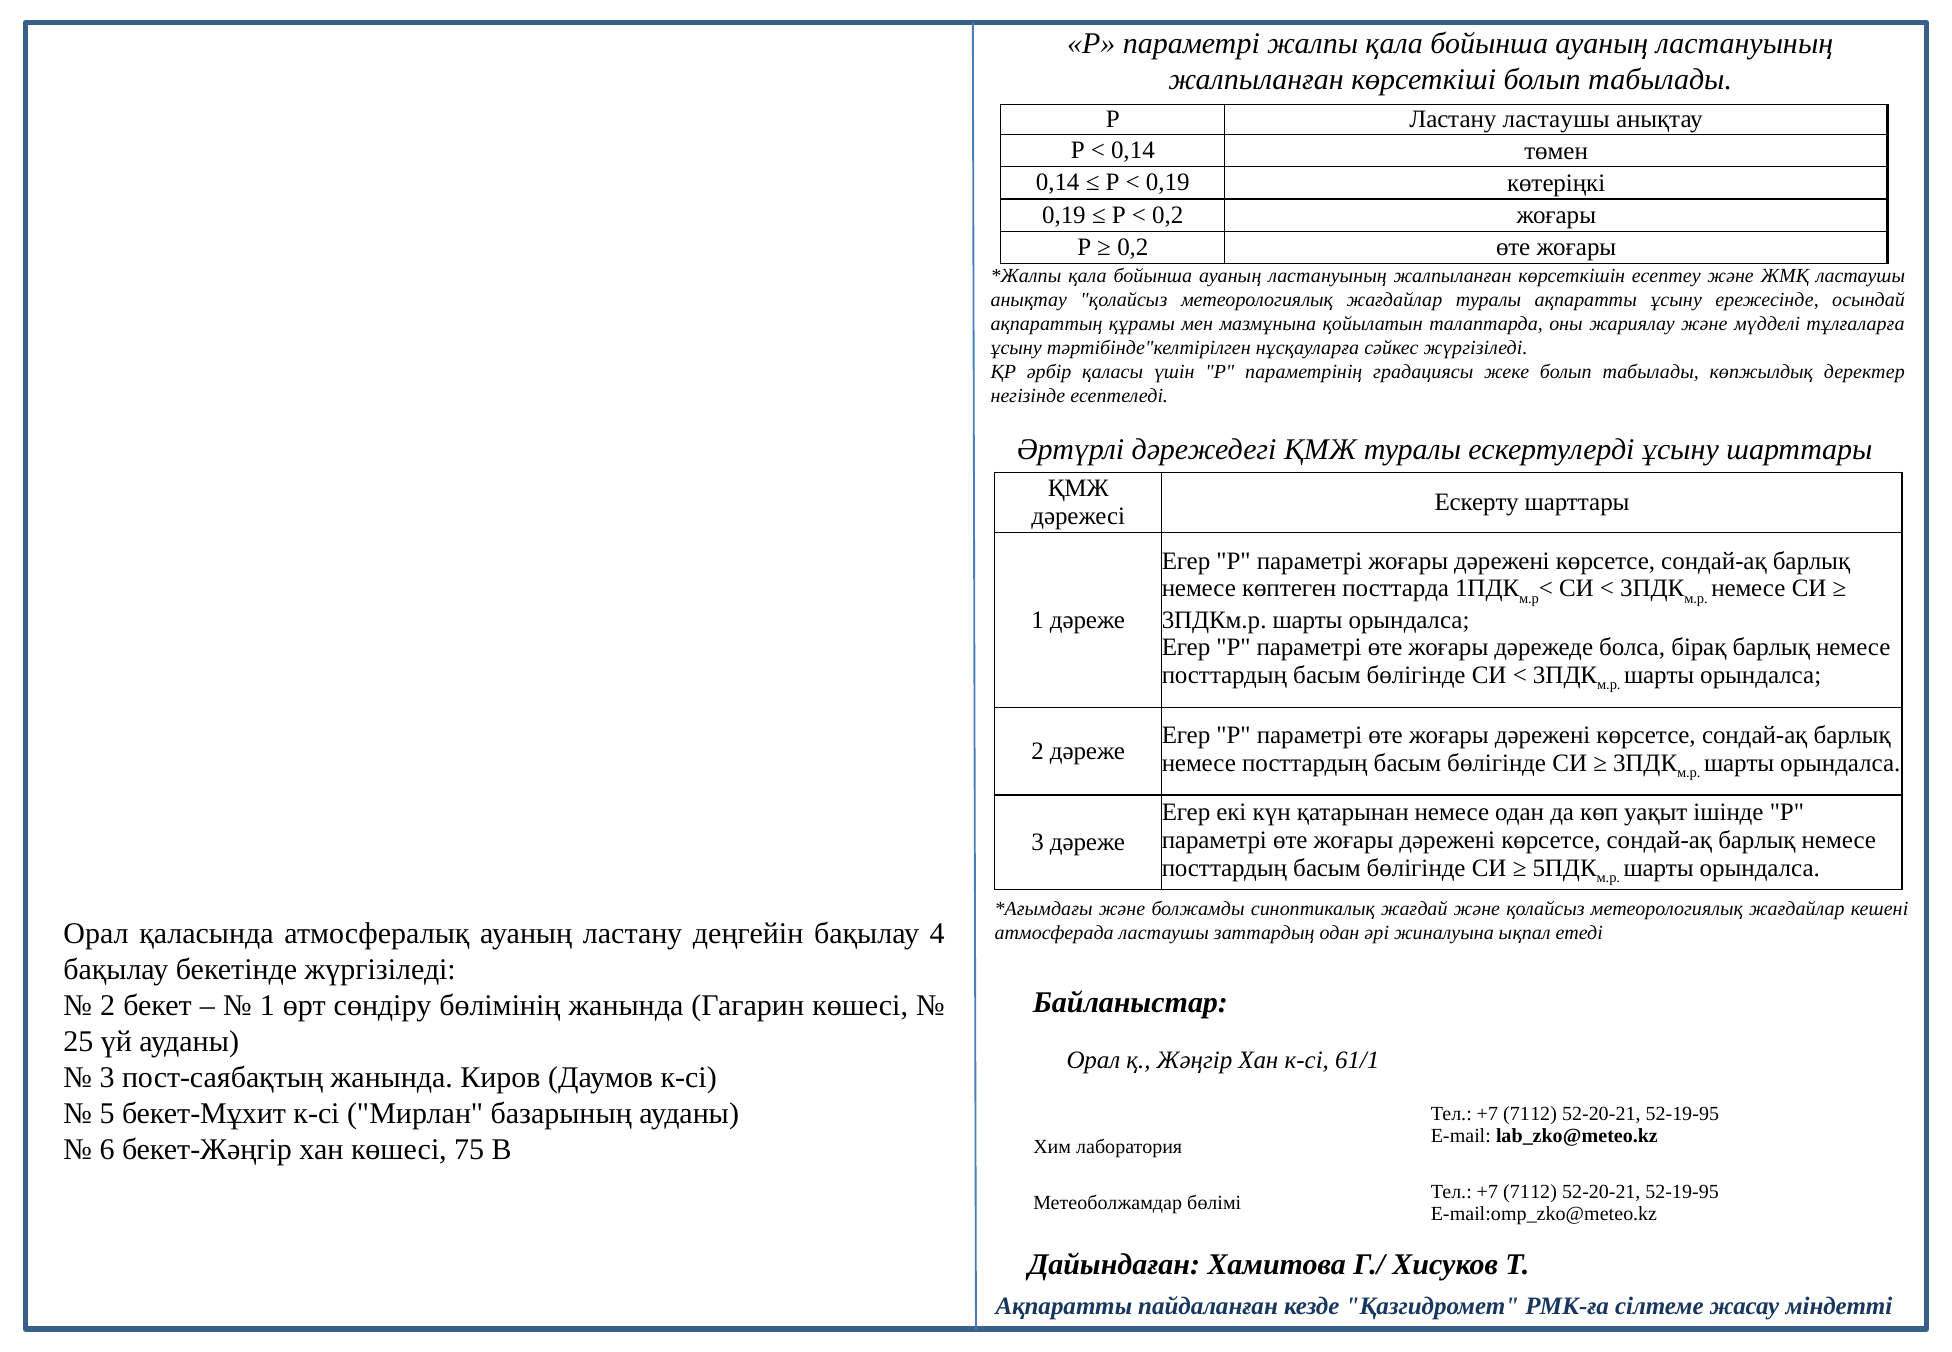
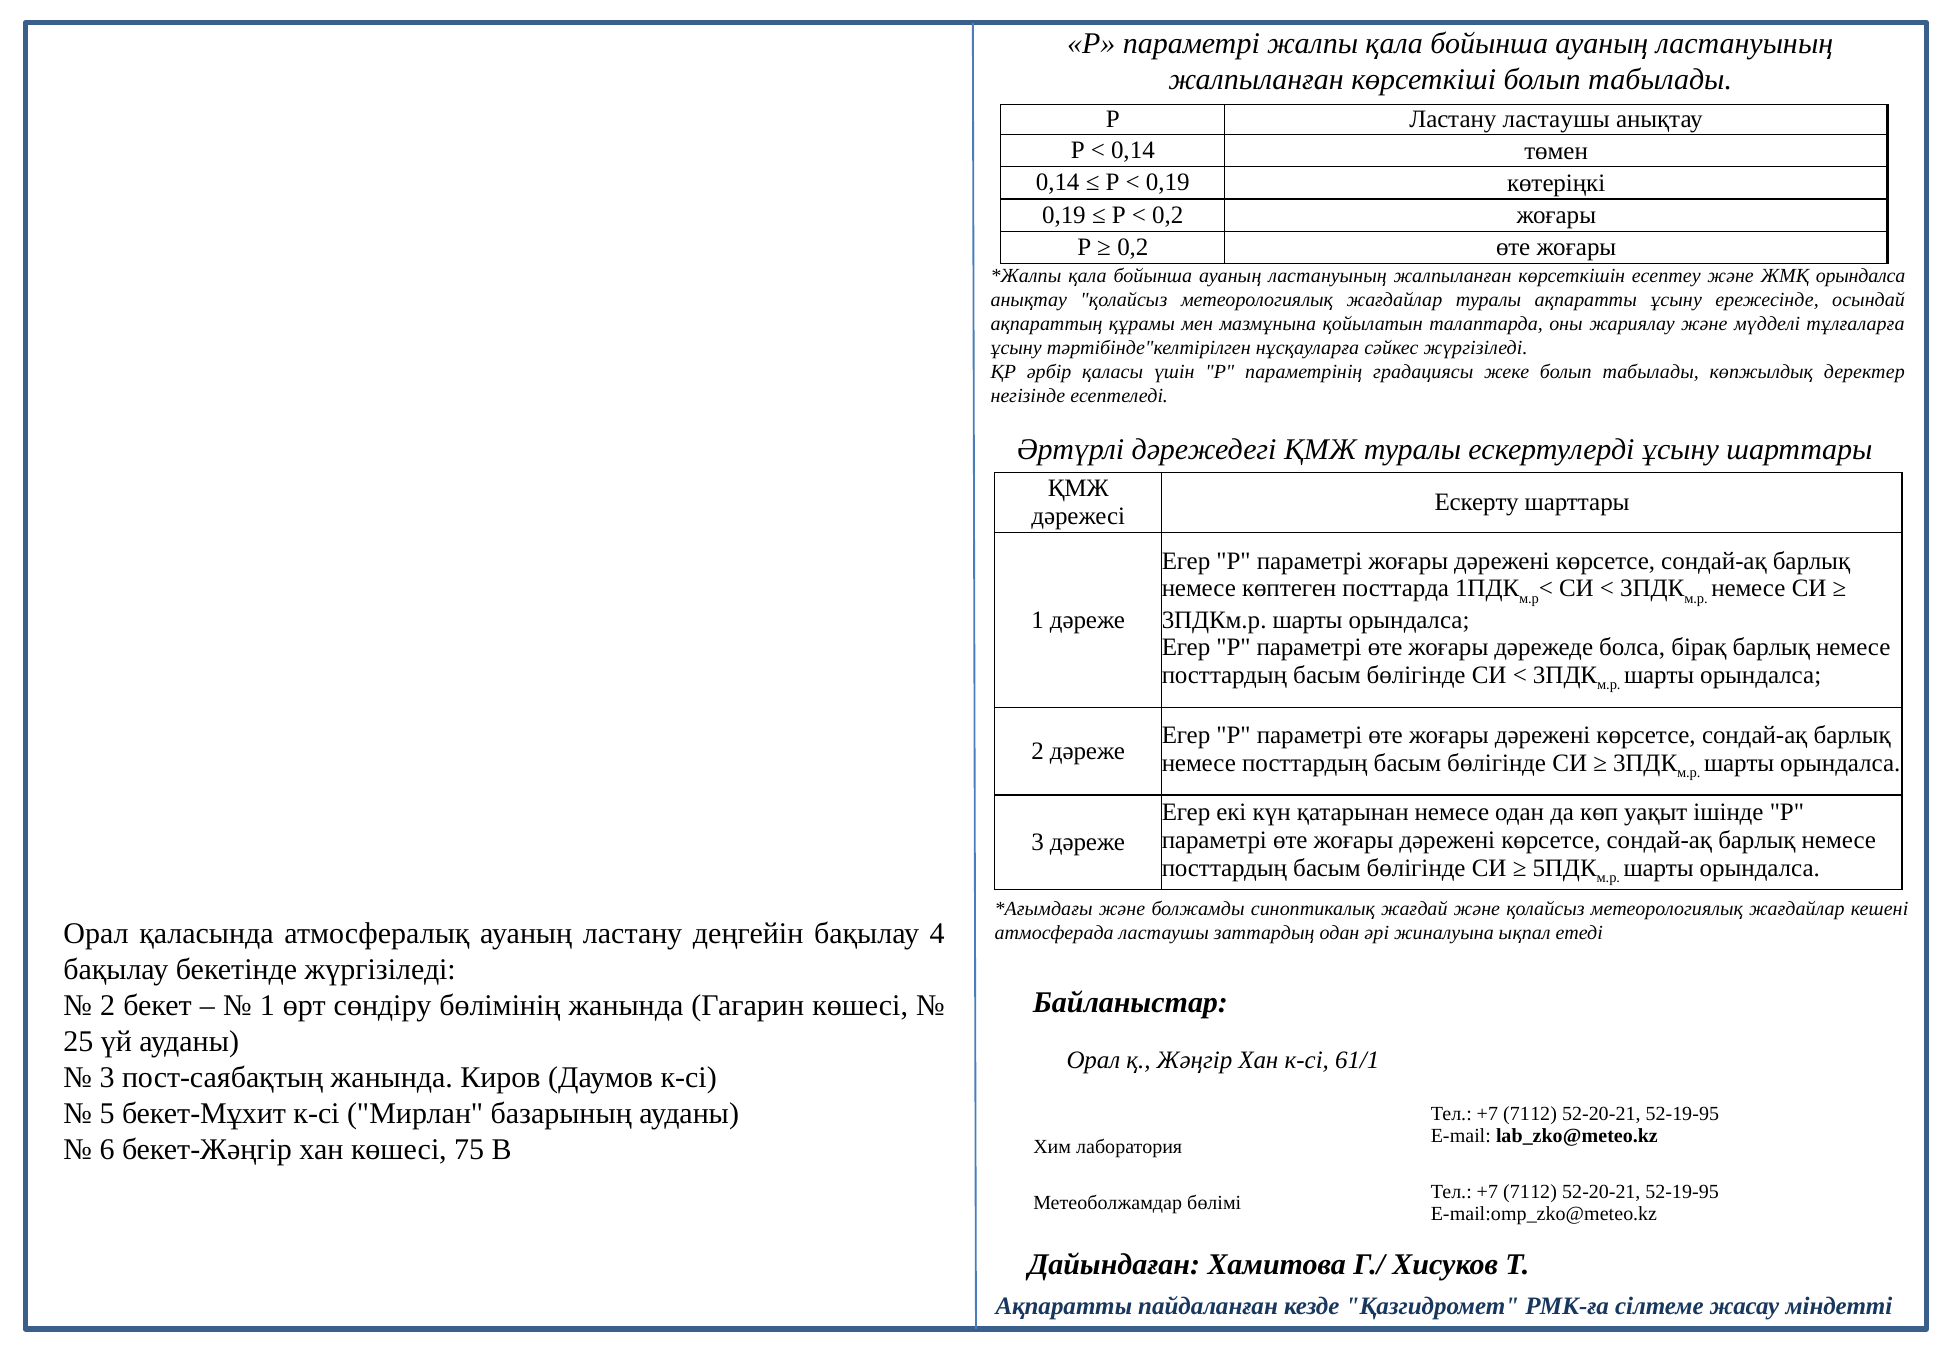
ЖМҚ ластаушы: ластаушы -> орындалса (1861, 276)
